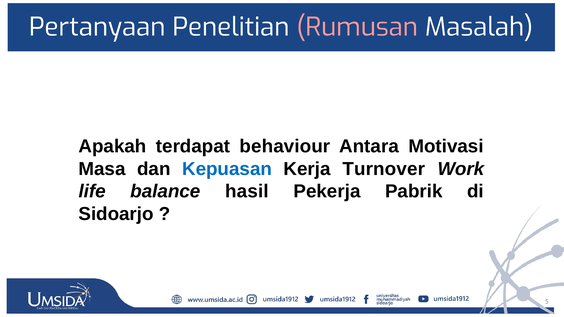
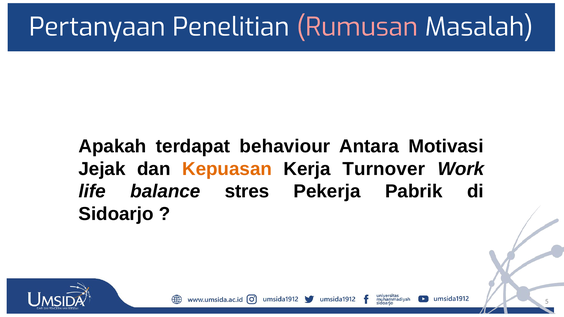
Masa: Masa -> Jejak (102, 169)
Kepuasan colour: blue -> orange (227, 169)
hasil: hasil -> stres (247, 192)
